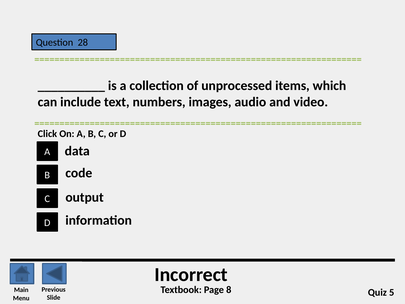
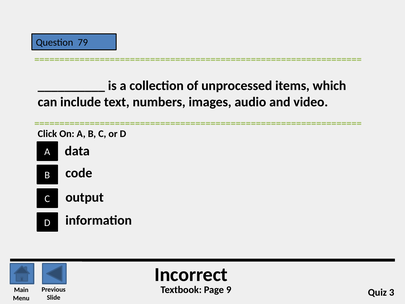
28: 28 -> 79 (83, 43)
8: 8 -> 9 (229, 290)
5: 5 -> 3 (392, 292)
